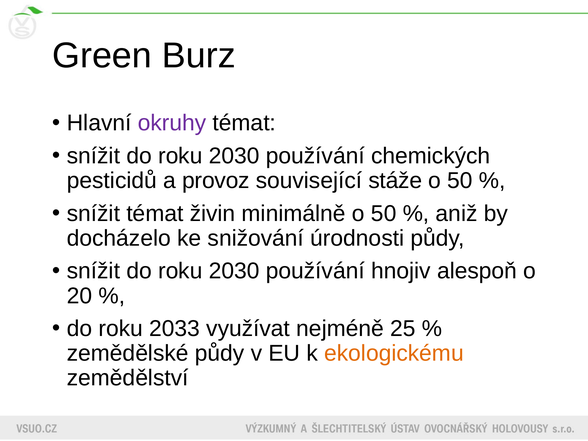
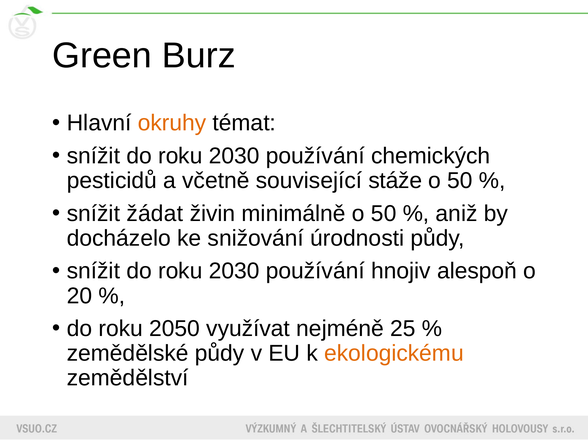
okruhy colour: purple -> orange (172, 123)
provoz: provoz -> včetně (216, 181)
snížit témat: témat -> žádat (155, 214)
2033: 2033 -> 2050 (175, 329)
